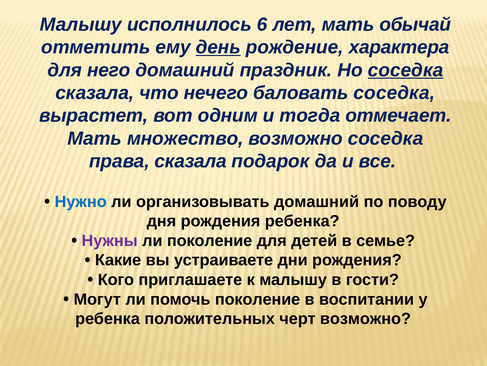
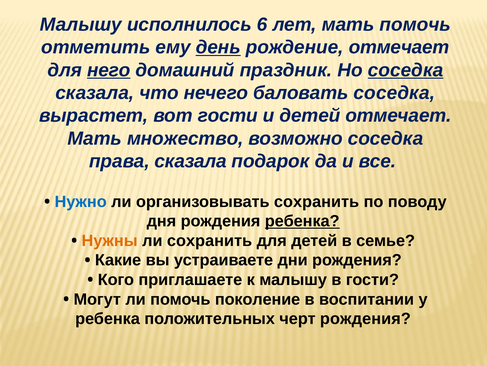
мать обычай: обычай -> помочь (415, 24)
рождение характера: характера -> отмечает (399, 47)
него underline: none -> present (109, 70)
вот одним: одним -> гости (228, 115)
и тогда: тогда -> детей (310, 115)
организовывать домашний: домашний -> сохранить (317, 201)
ребенка underline: none -> present (302, 221)
Нужны colour: purple -> orange (110, 240)
ли поколение: поколение -> сохранить (210, 240)
черт возможно: возможно -> рождения (365, 318)
